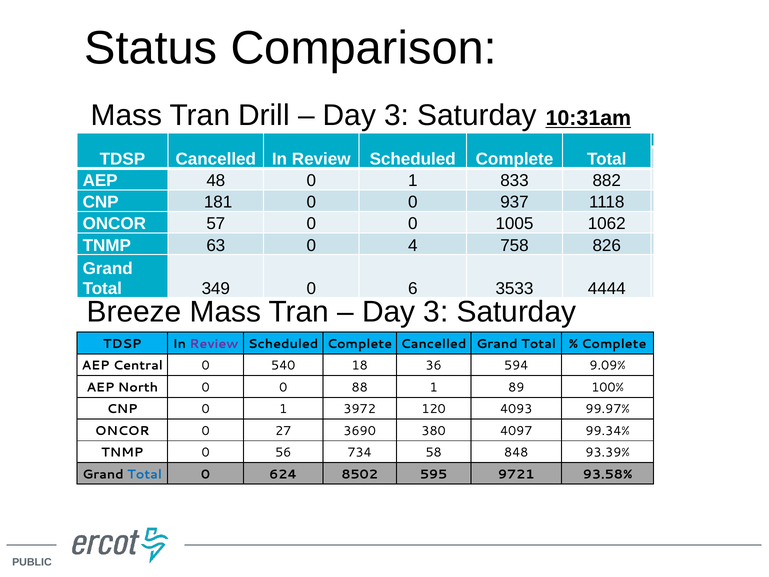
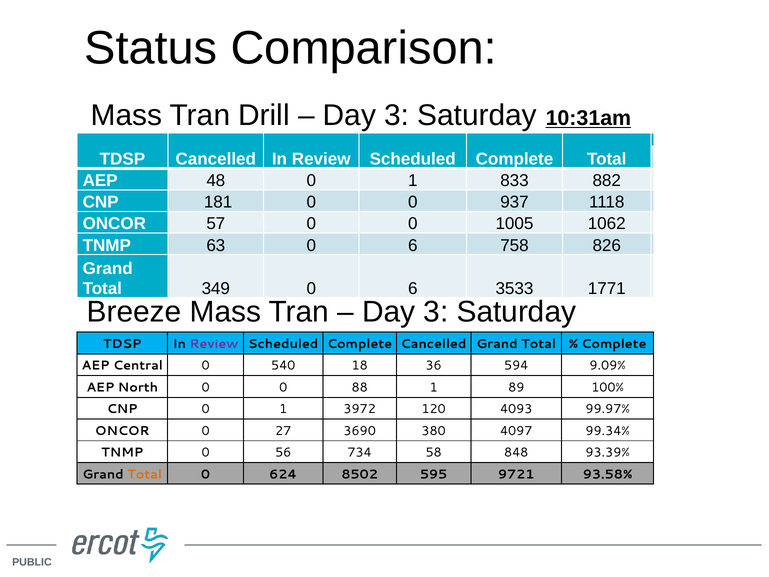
63 0 4: 4 -> 6 (413, 245)
4444: 4444 -> 1771 (607, 288)
Total colour: blue -> orange (145, 474)
